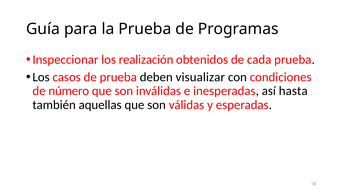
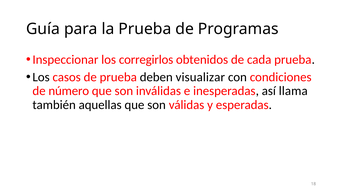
realización: realización -> corregirlos (146, 59)
hasta: hasta -> llama (293, 91)
